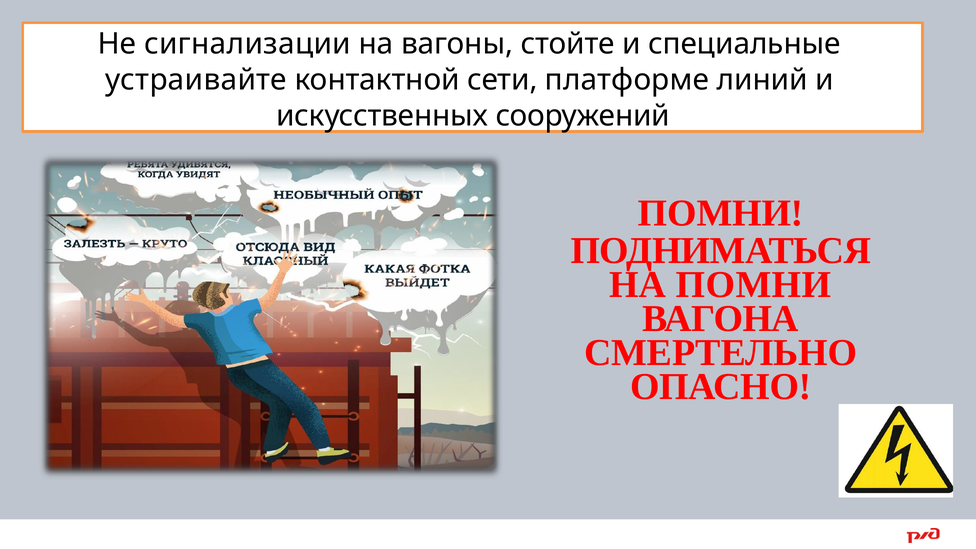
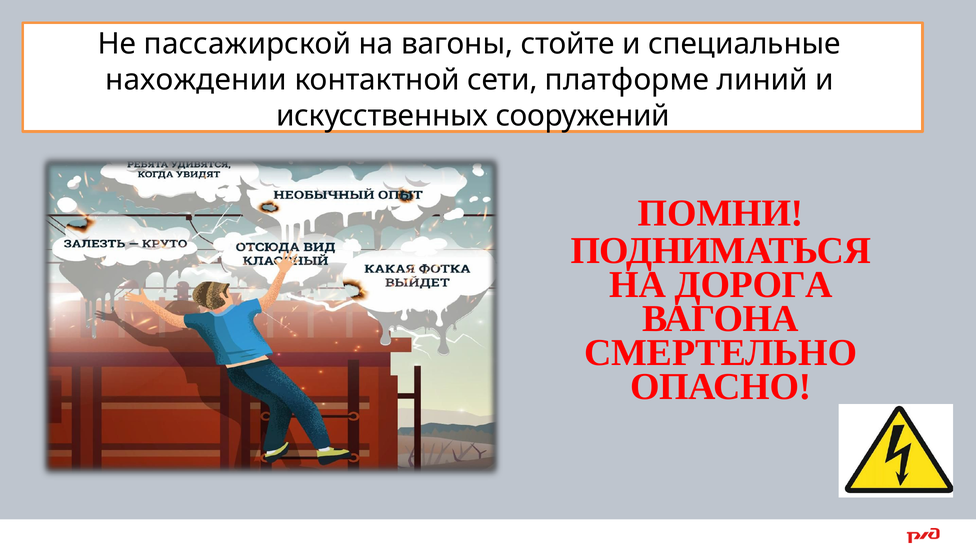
сигнализации: сигнализации -> пассажирской (248, 44)
устраивайте: устраивайте -> нахождении (196, 80)
НА ПОМНИ: ПОМНИ -> ДОРОГА (754, 285)
